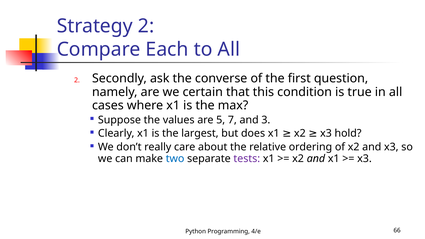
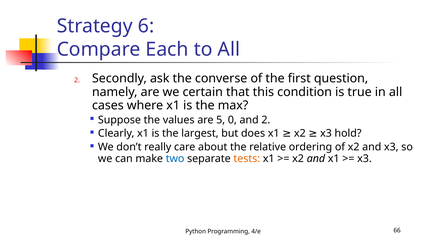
Strategy 2: 2 -> 6 (146, 26)
7: 7 -> 0 (232, 120)
and 3: 3 -> 2 (266, 120)
tests colour: purple -> orange (247, 159)
